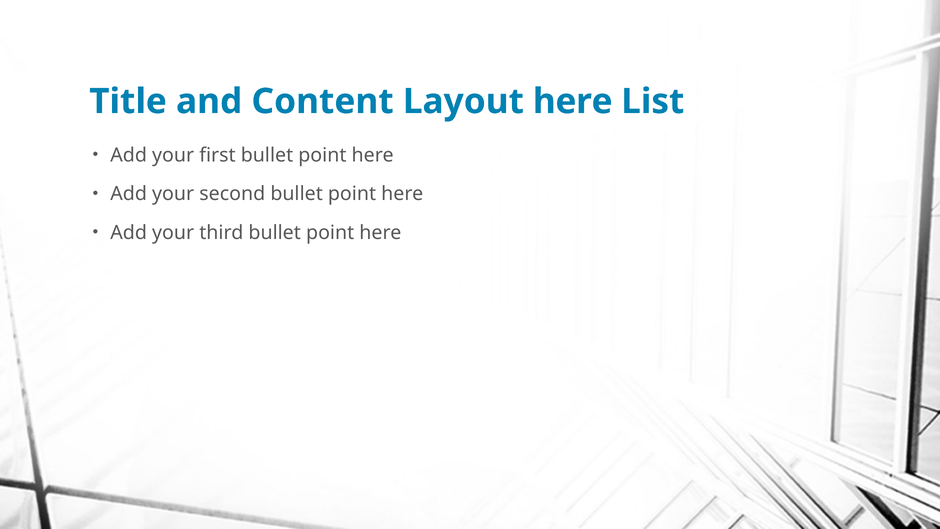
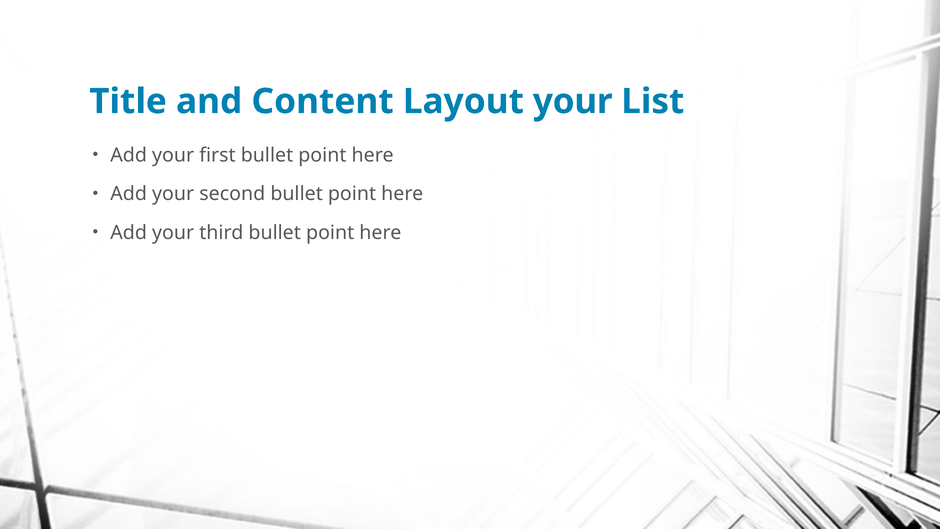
Layout here: here -> your (573, 101)
